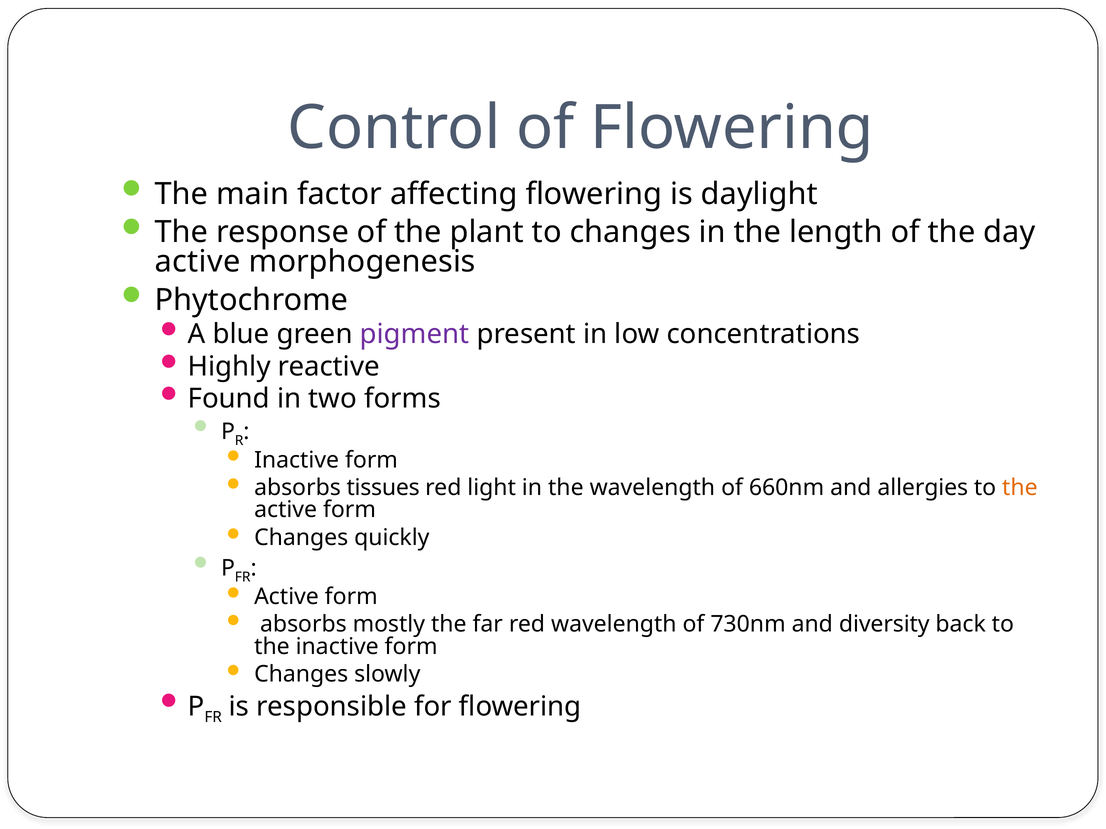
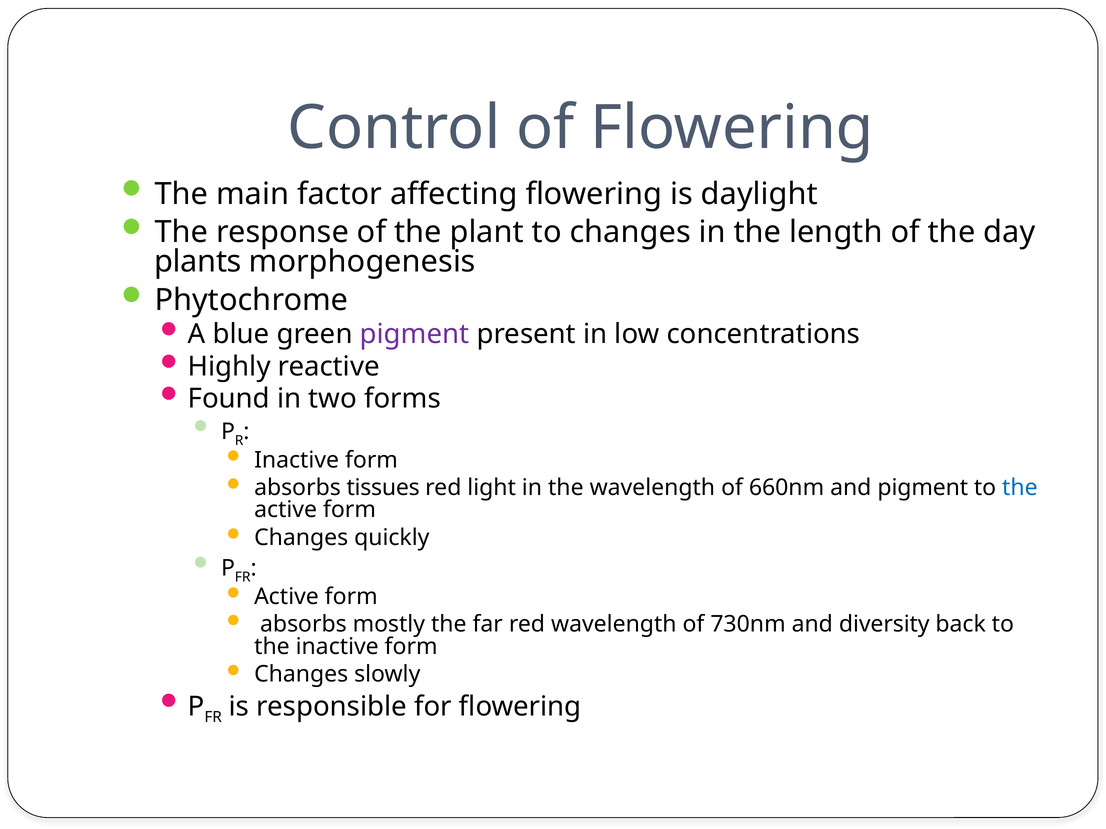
active: active -> plants (198, 262)
and allergies: allergies -> pigment (923, 488)
the colour: orange -> blue (1020, 488)
